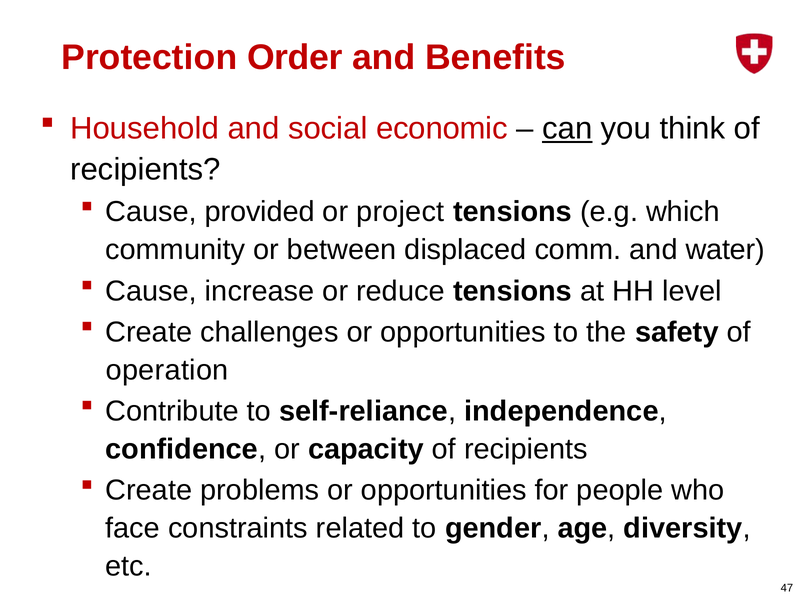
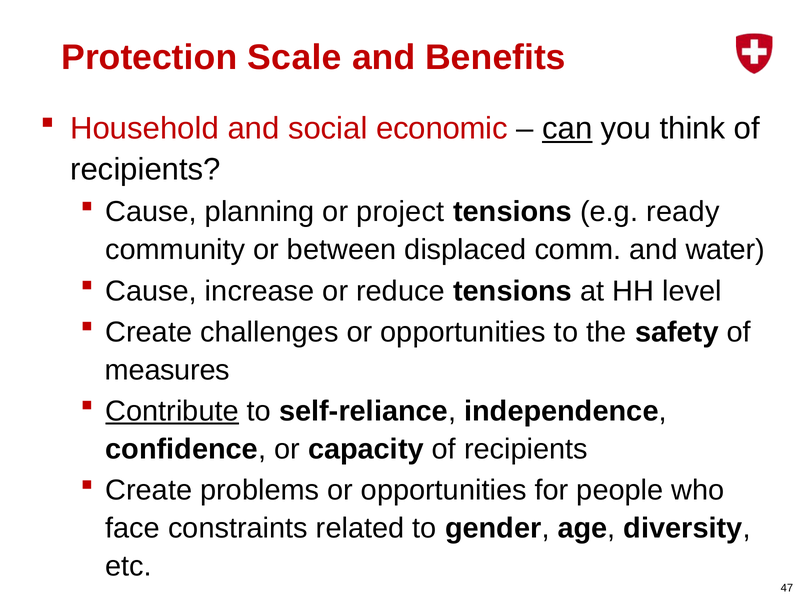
Order: Order -> Scale (294, 58)
provided: provided -> planning (260, 212)
which: which -> ready (683, 212)
operation: operation -> measures (167, 371)
Contribute underline: none -> present (172, 412)
